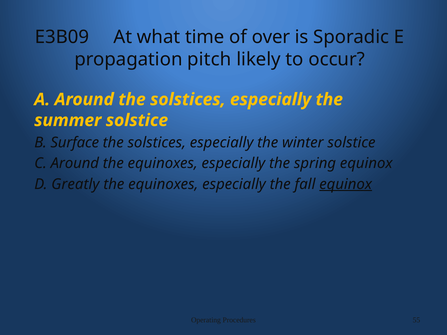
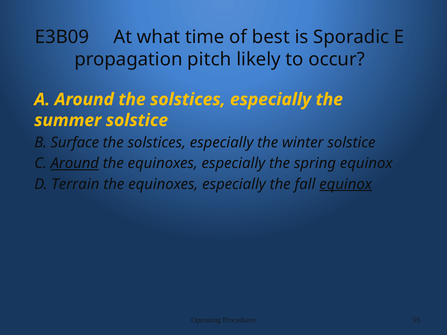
over: over -> best (271, 37)
Around underline: none -> present (75, 163)
Greatly: Greatly -> Terrain (75, 184)
